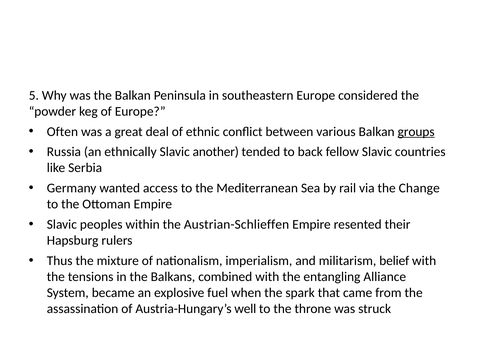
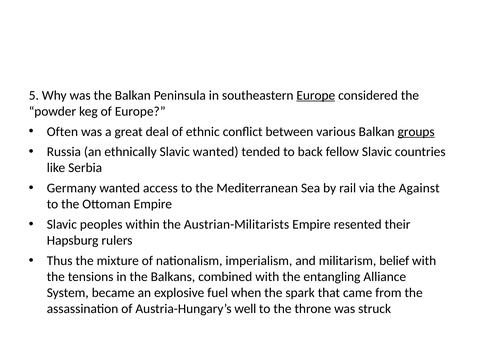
Europe underline: none -> present (316, 95)
Slavic another: another -> wanted (216, 152)
Change: Change -> Against (419, 188)
Austrian-Schlieffen: Austrian-Schlieffen -> Austrian-Militarists (237, 224)
